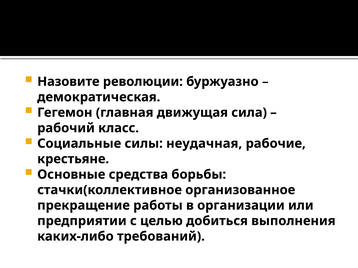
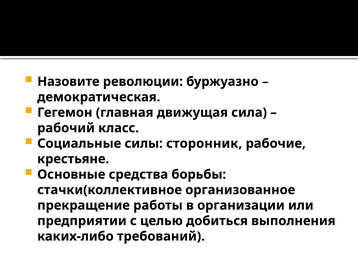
неудачная: неудачная -> сторонник (204, 144)
